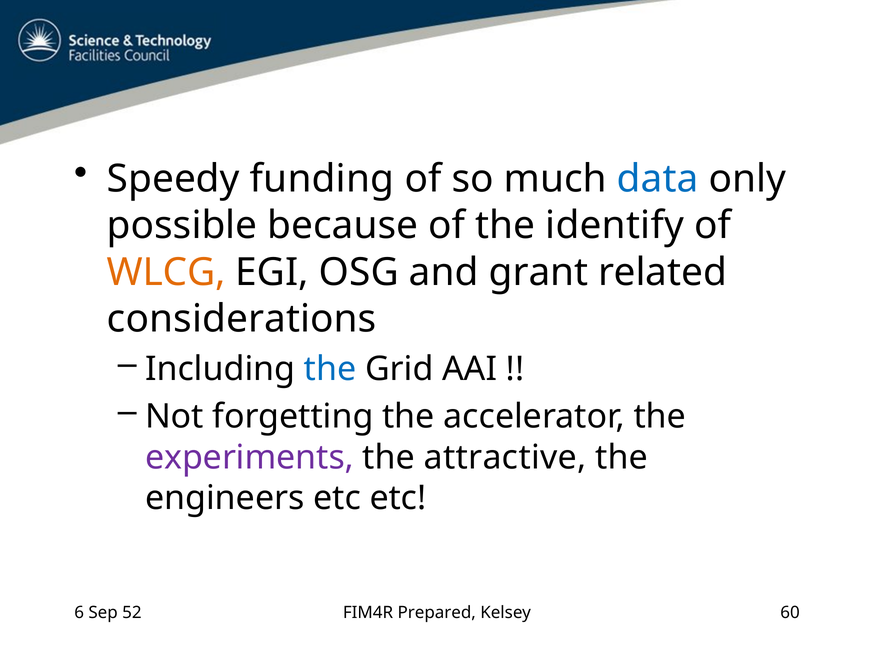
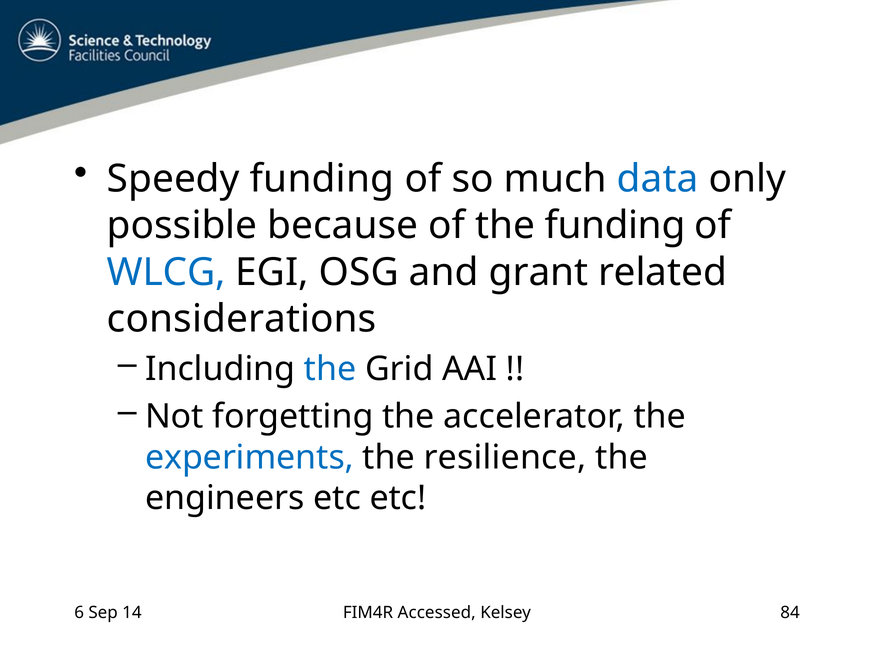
the identify: identify -> funding (615, 226)
WLCG colour: orange -> blue (166, 272)
experiments colour: purple -> blue (250, 458)
attractive: attractive -> resilience (505, 458)
52: 52 -> 14 (132, 613)
Prepared: Prepared -> Accessed (437, 613)
60: 60 -> 84 (790, 613)
